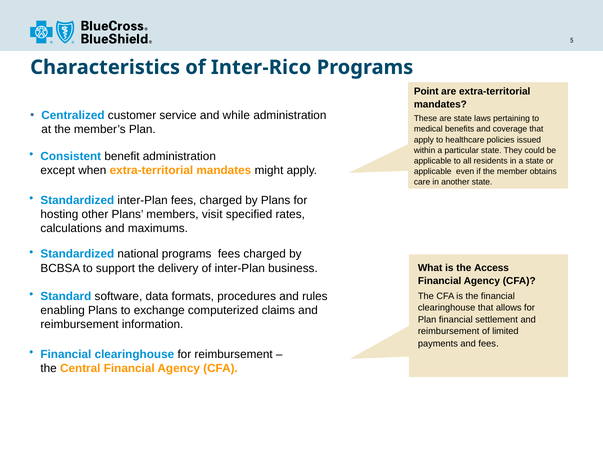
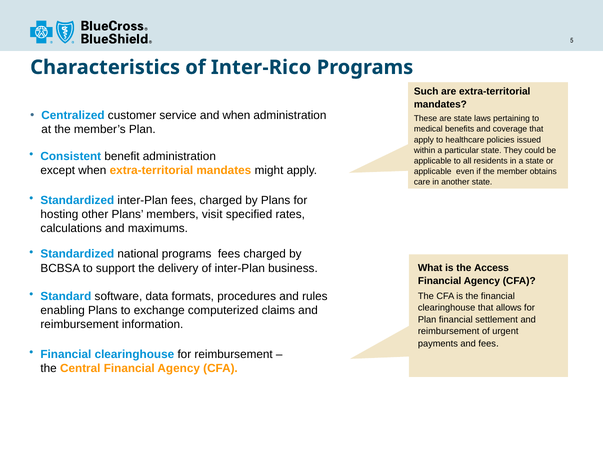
Point: Point -> Such (426, 92)
and while: while -> when (236, 115)
limited: limited -> urgent (505, 331)
